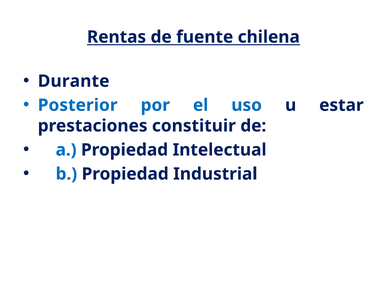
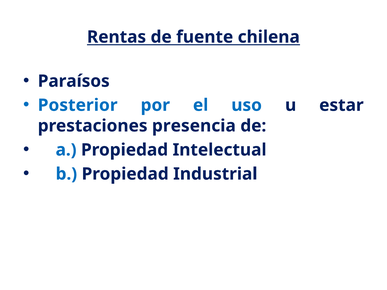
Durante: Durante -> Paraísos (74, 81)
constituir: constituir -> presencia (194, 126)
